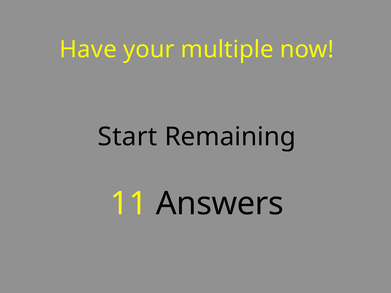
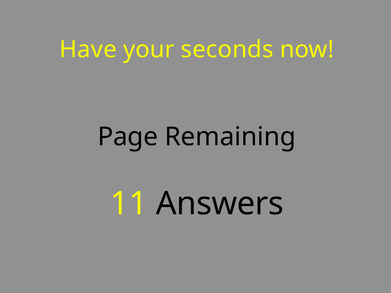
multiple: multiple -> seconds (227, 50)
Start: Start -> Page (128, 137)
